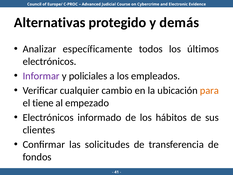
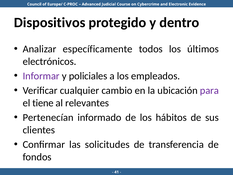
Alternativas: Alternativas -> Dispositivos (50, 23)
demás: demás -> dentro (179, 23)
para colour: orange -> purple (209, 90)
empezado: empezado -> relevantes (87, 103)
Electrónicos: Electrónicos -> Pertenecían (48, 117)
